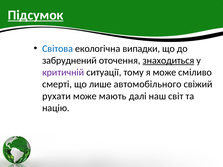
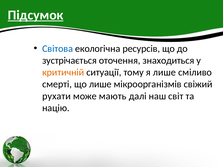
випадки: випадки -> ресурсів (141, 49)
забруднений: забруднений -> зустрічається (69, 61)
знаходиться underline: present -> none (168, 61)
критичній colour: purple -> orange (63, 72)
я може: може -> лише (164, 72)
автомобільного: автомобільного -> мікроорганізмів (148, 84)
